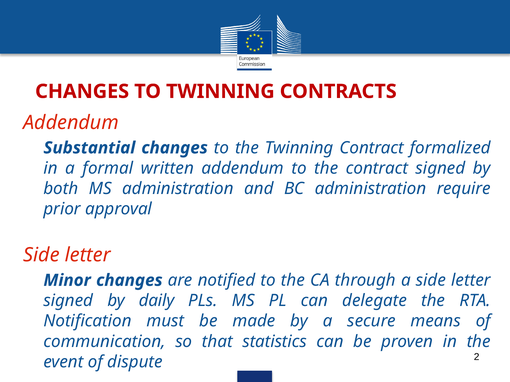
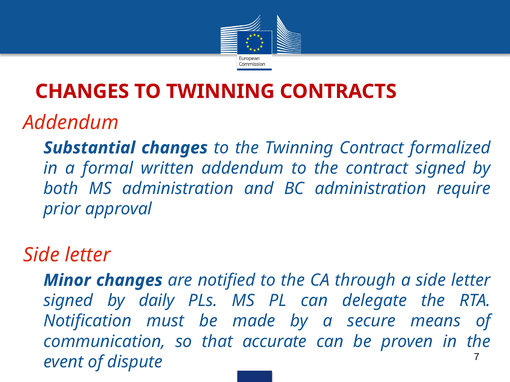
statistics: statistics -> accurate (275, 342)
2: 2 -> 7 (477, 358)
